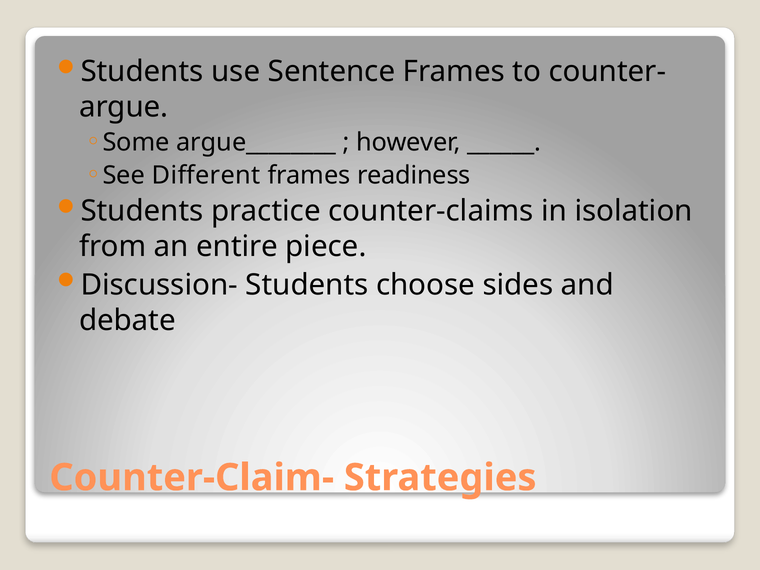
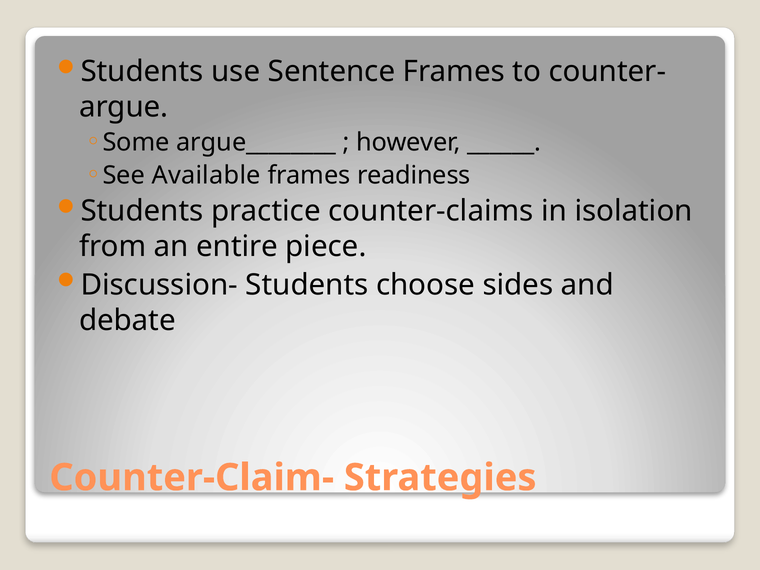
Different: Different -> Available (206, 175)
